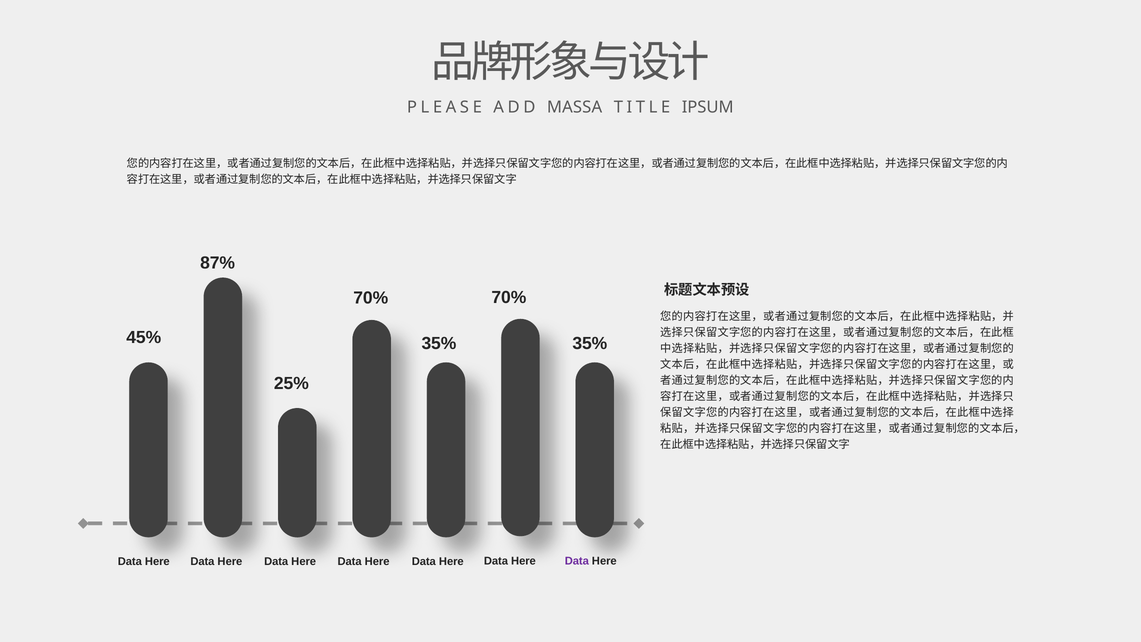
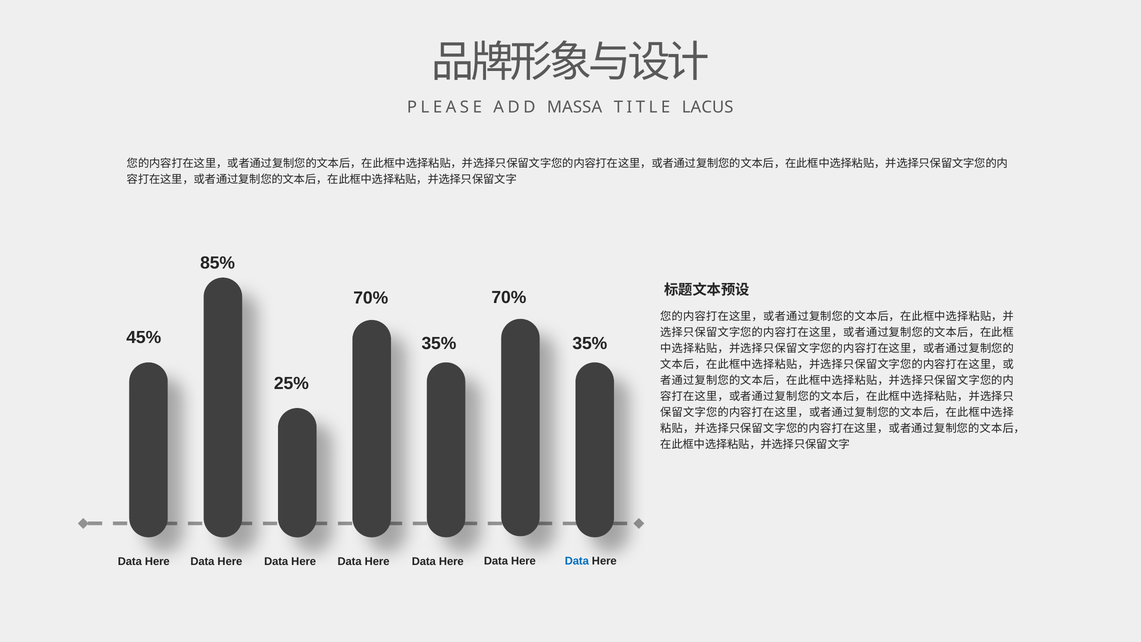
IPSUM: IPSUM -> LACUS (708, 107)
87%: 87% -> 85% (218, 263)
Data colour: purple -> blue (577, 561)
